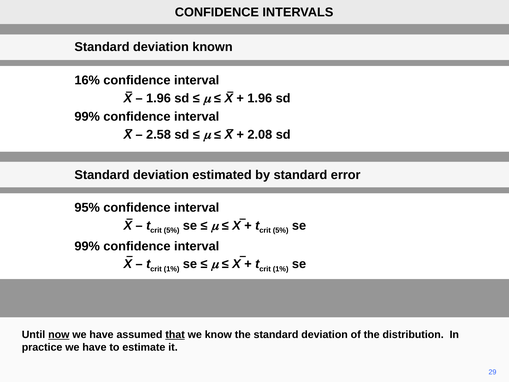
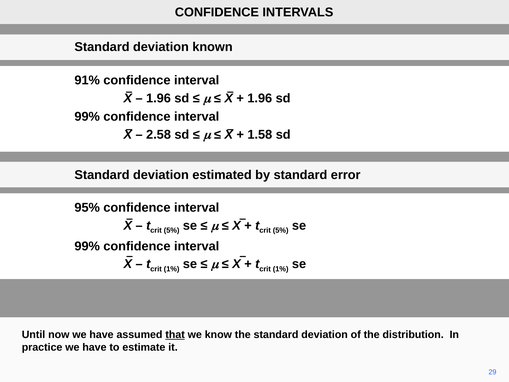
16%: 16% -> 91% (87, 80)
2.08: 2.08 -> 1.58 (260, 134)
now underline: present -> none (59, 334)
